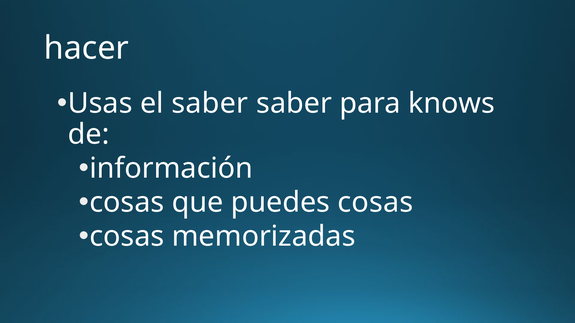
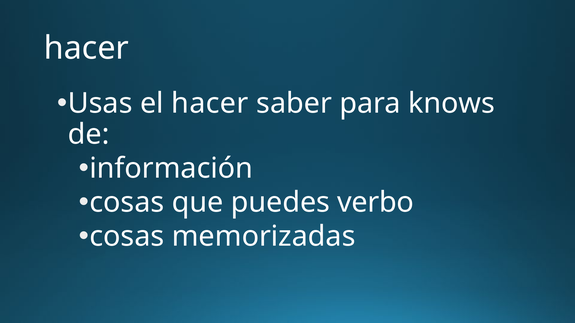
el saber: saber -> hacer (210, 104)
puedes cosas: cosas -> verbo (376, 203)
